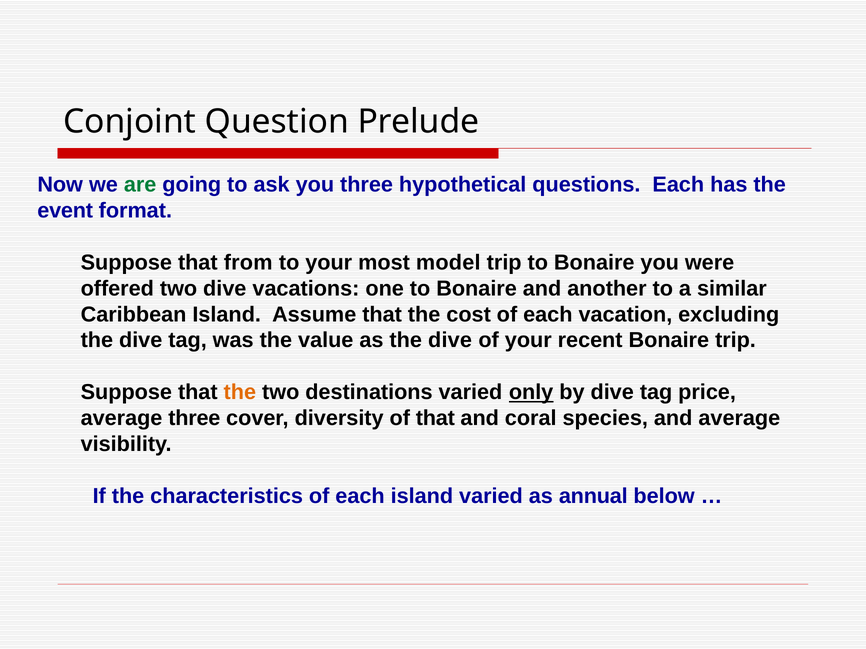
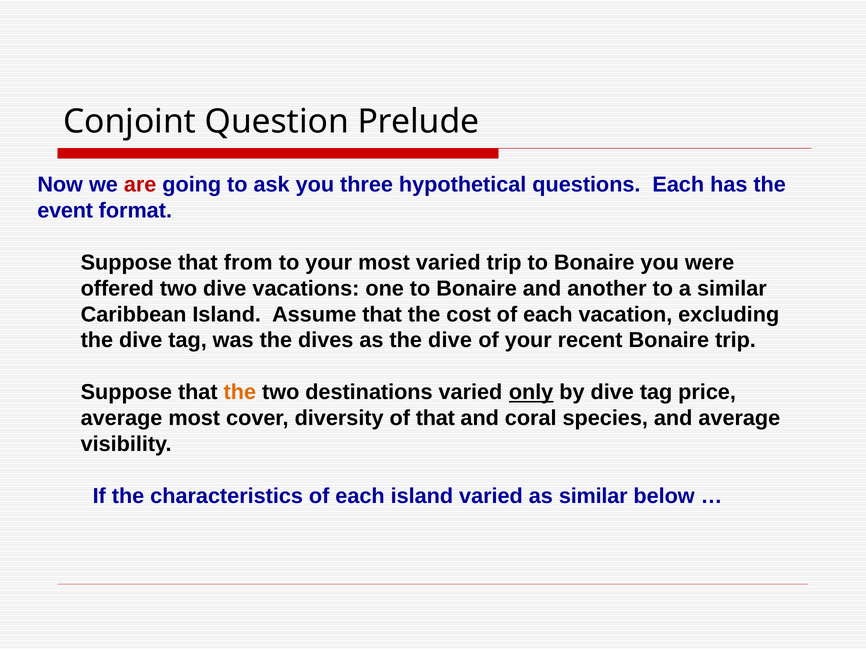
are colour: green -> red (140, 185)
most model: model -> varied (448, 263)
value: value -> dives (326, 341)
average three: three -> most (194, 419)
as annual: annual -> similar (593, 496)
